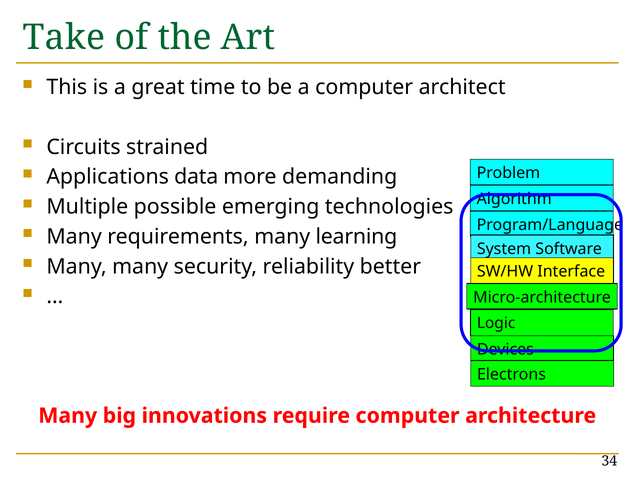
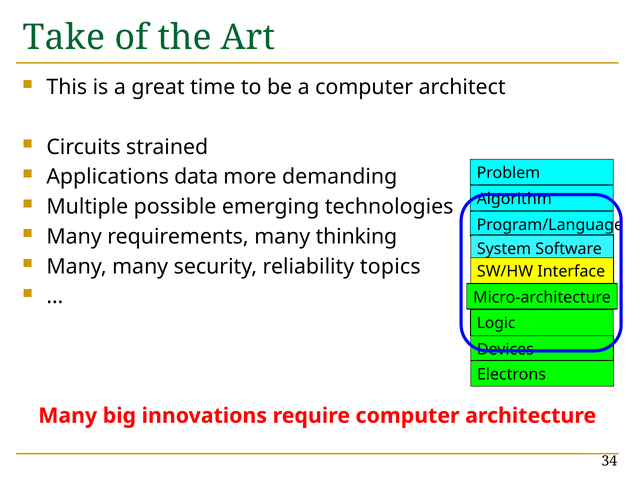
learning: learning -> thinking (356, 237)
better: better -> topics (390, 266)
